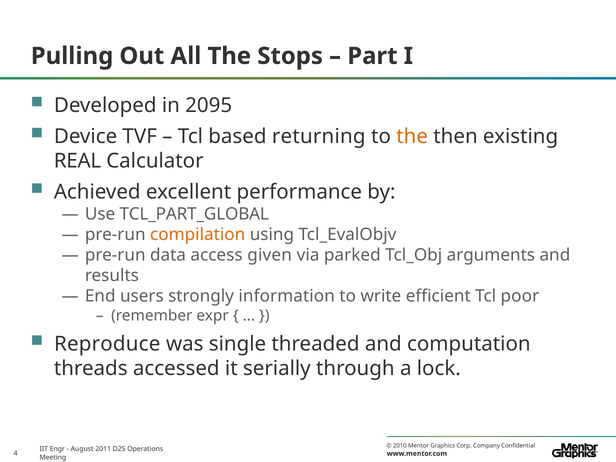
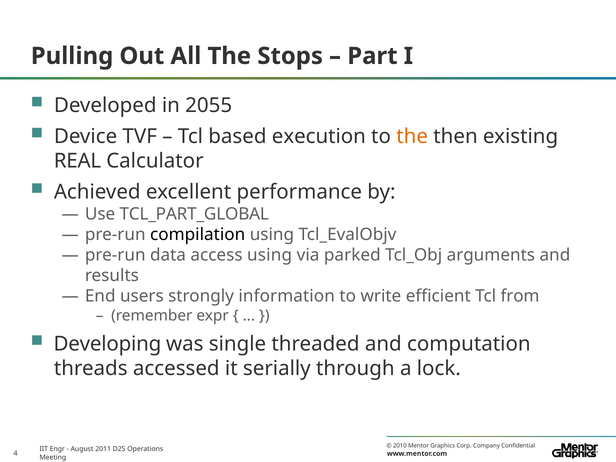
2095: 2095 -> 2055 (209, 106)
returning: returning -> execution (319, 136)
compilation colour: orange -> black (198, 235)
access given: given -> using (270, 255)
poor: poor -> from (520, 296)
Reproduce: Reproduce -> Developing (107, 344)
